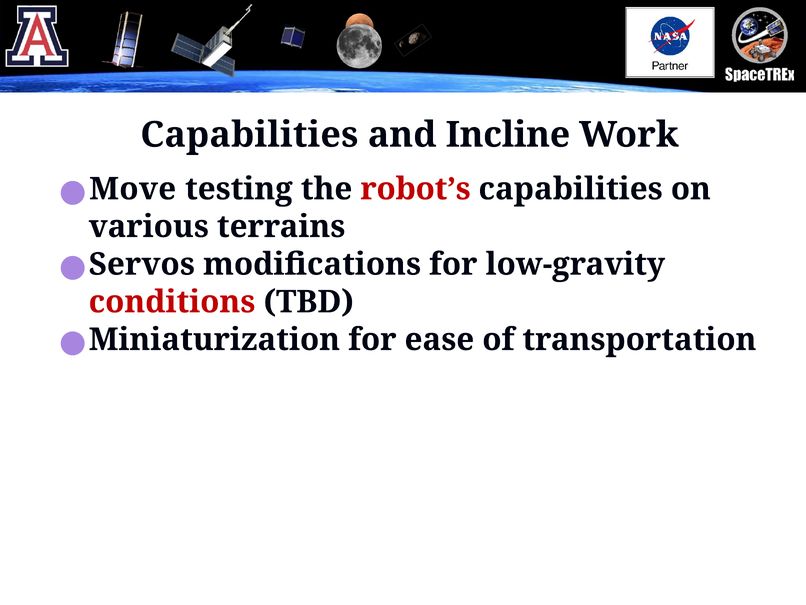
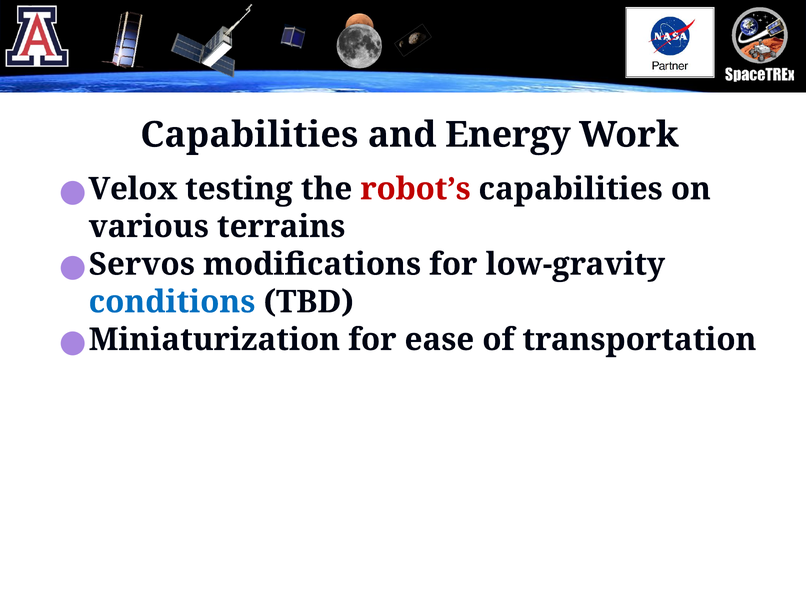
Incline: Incline -> Energy (508, 135)
Move: Move -> Velox (133, 189)
conditions colour: red -> blue (172, 302)
